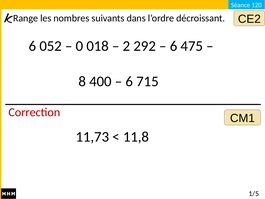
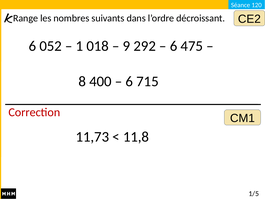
0: 0 -> 1 (79, 46)
2: 2 -> 9 (126, 46)
